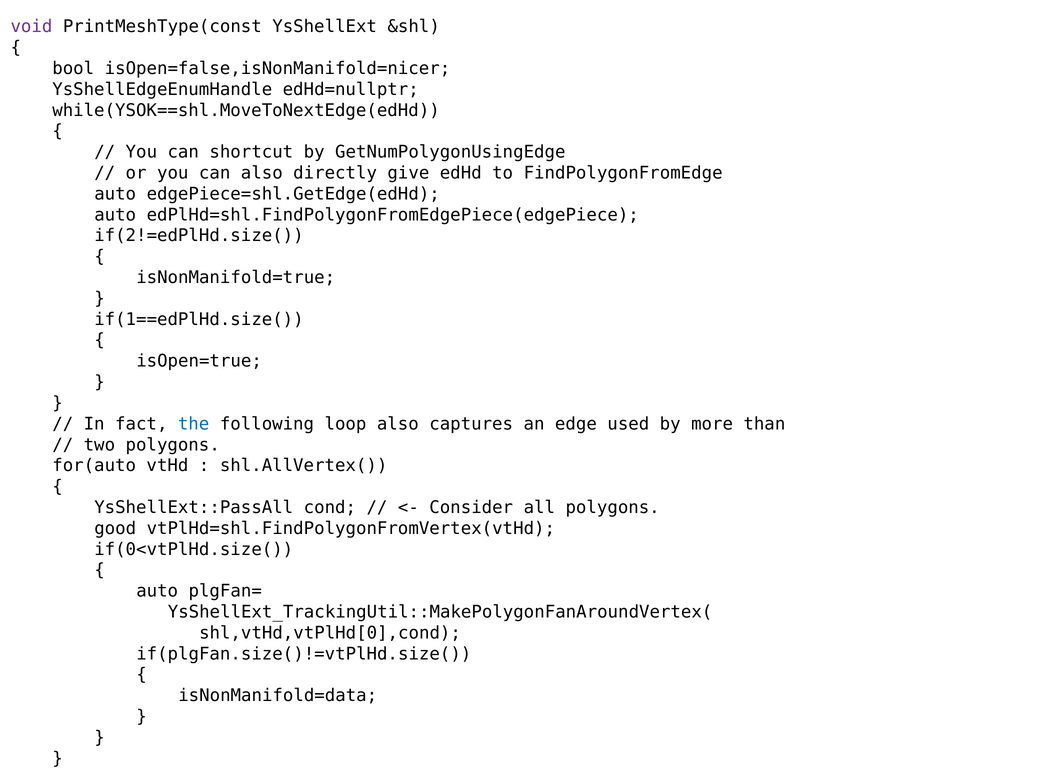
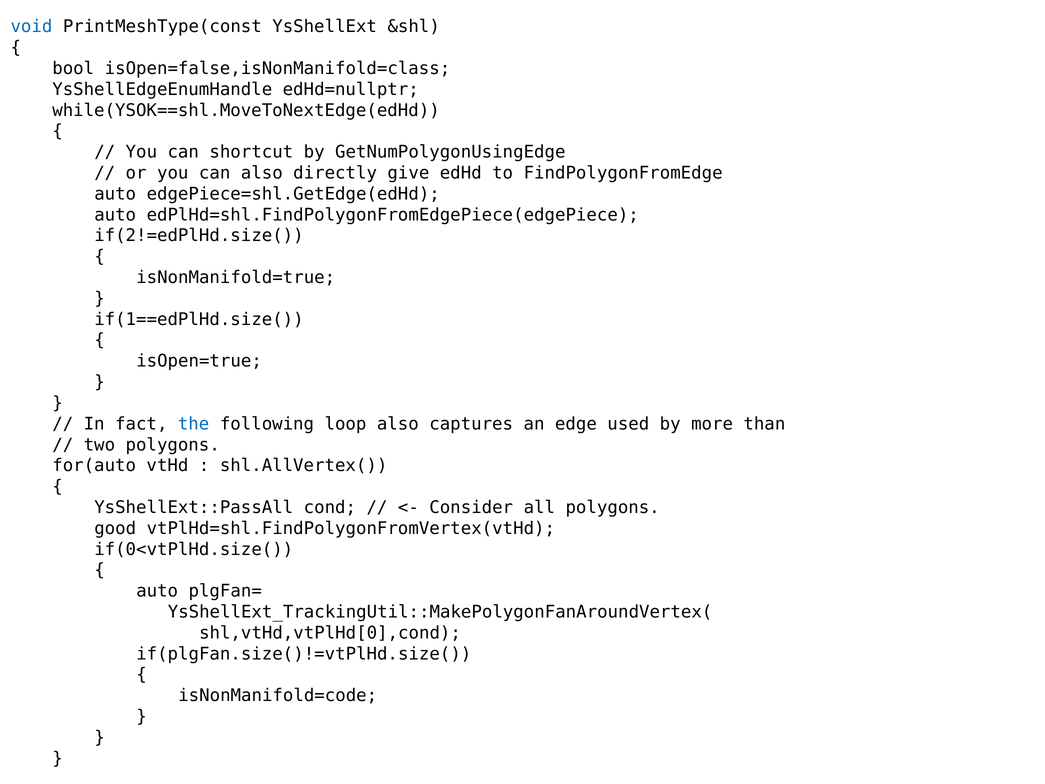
void colour: purple -> blue (31, 27)
isOpen=false,isNonManifold=nicer: isOpen=false,isNonManifold=nicer -> isOpen=false,isNonManifold=class (277, 68)
isNonManifold=data: isNonManifold=data -> isNonManifold=code (278, 695)
